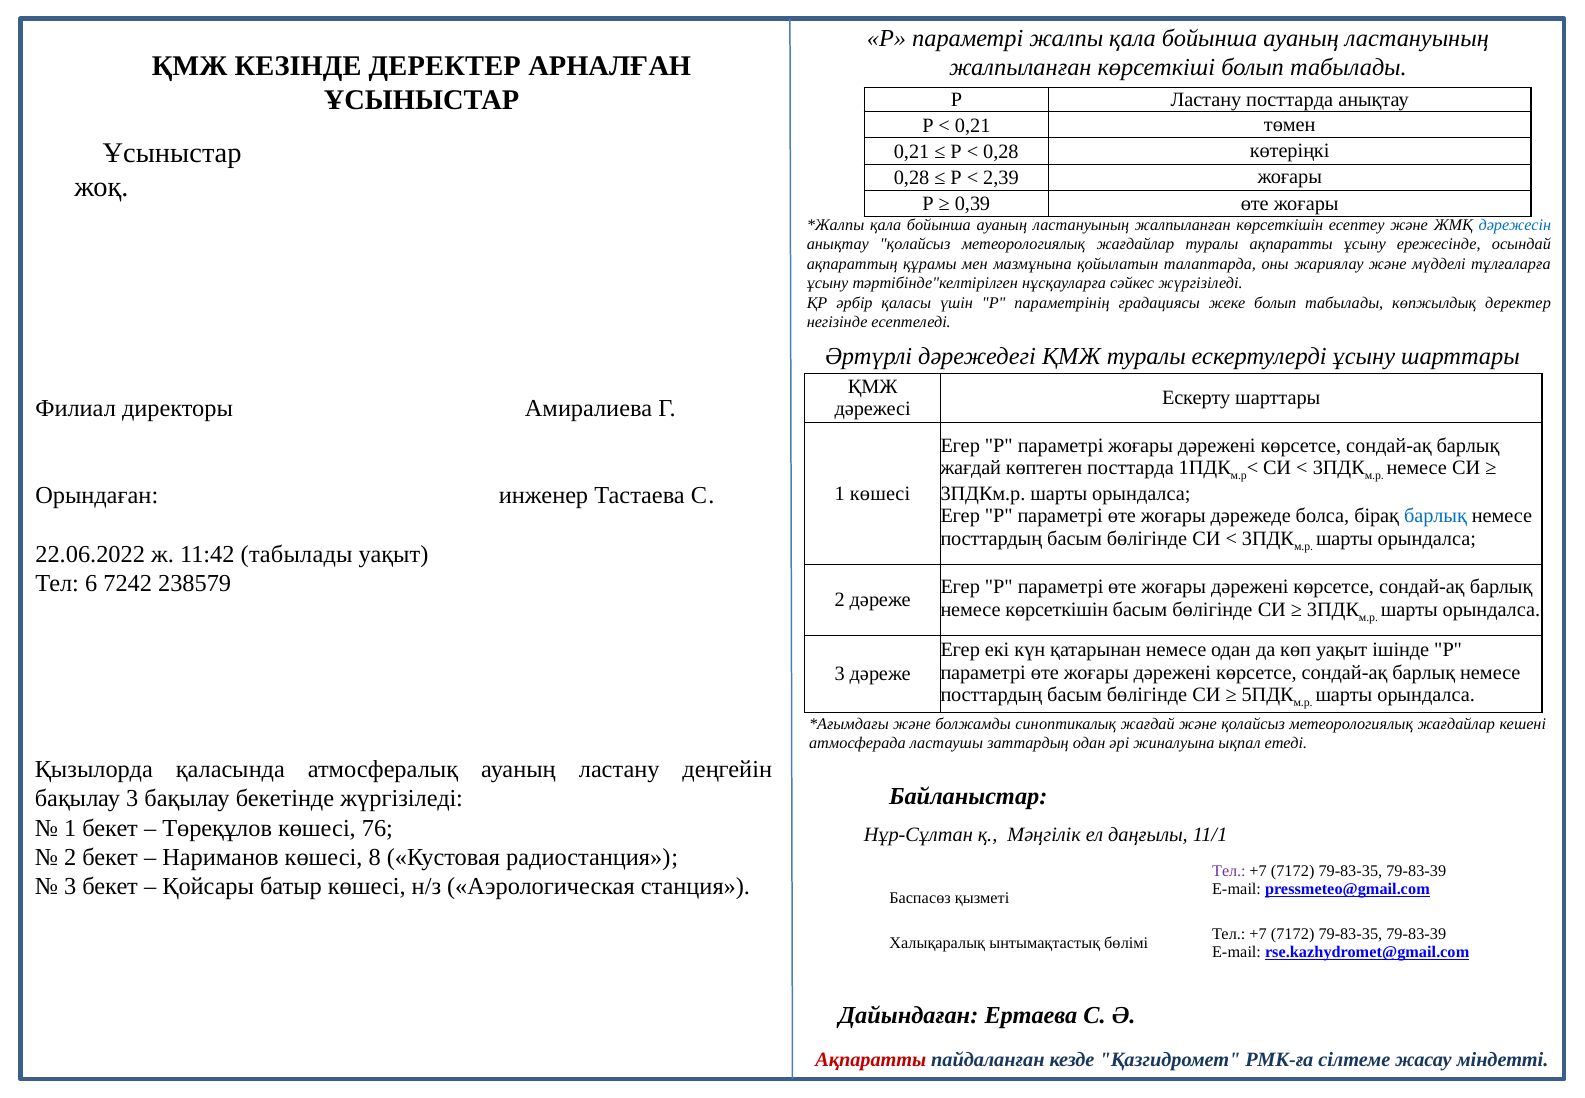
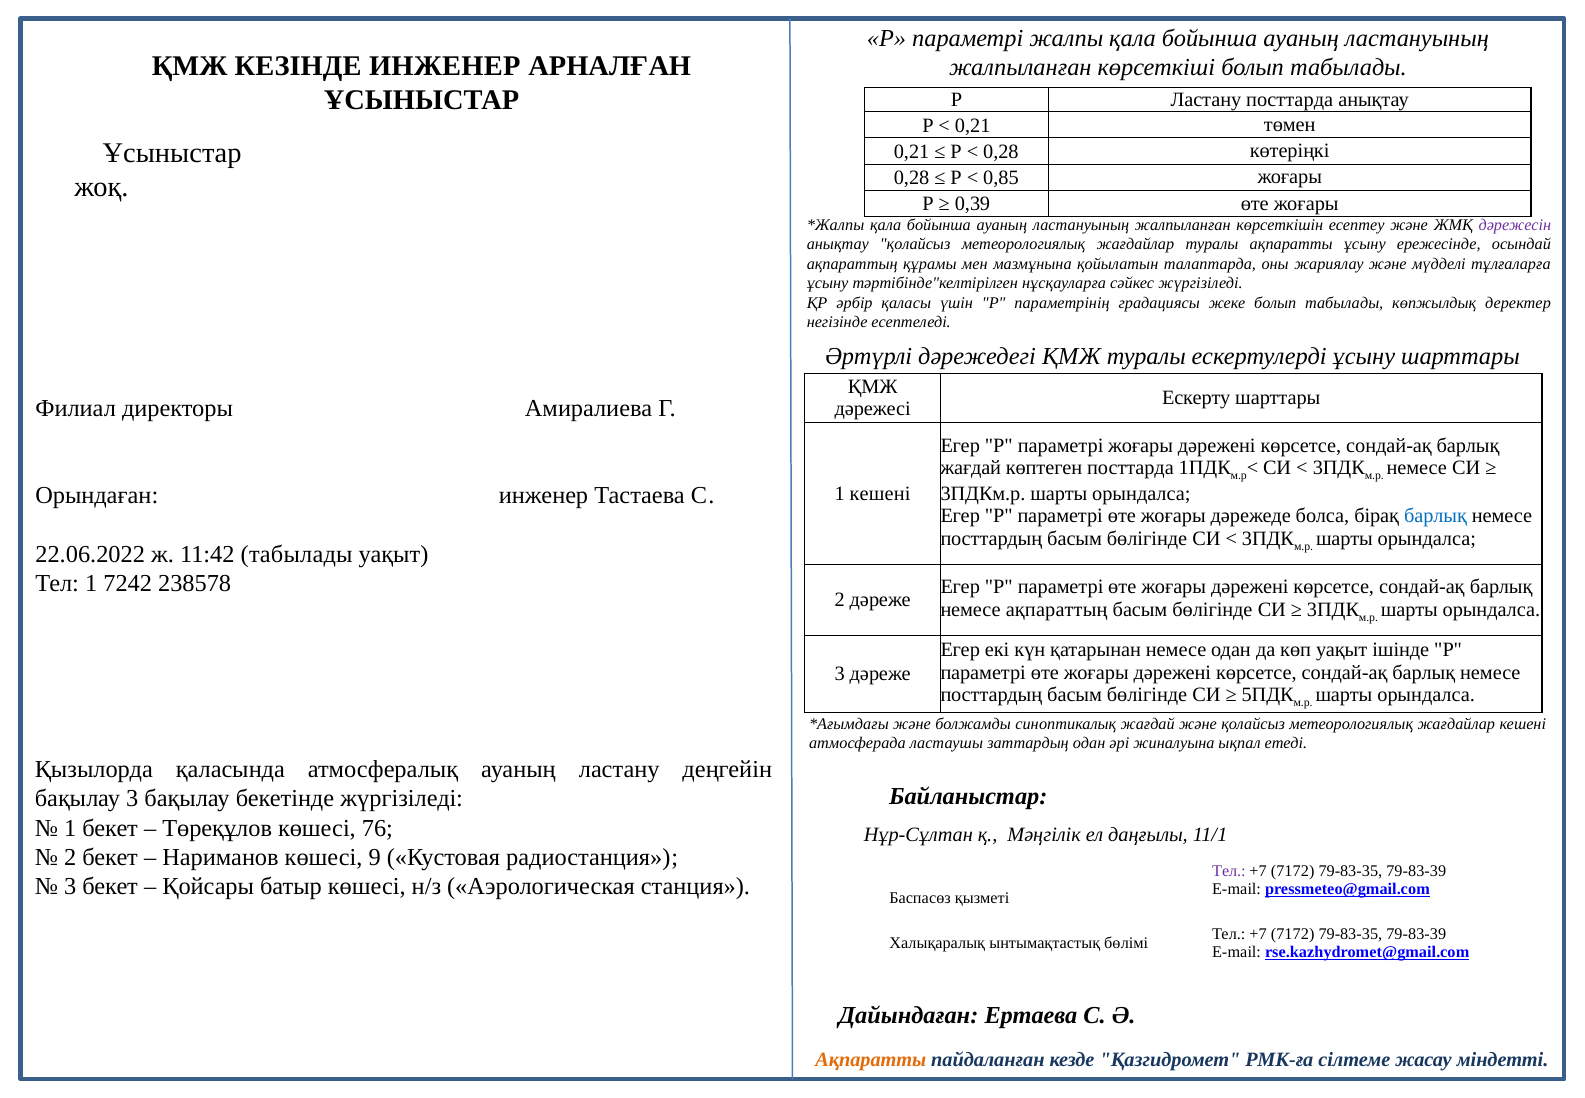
КЕЗІНДЕ ДЕРЕКТЕР: ДЕРЕКТЕР -> ИНЖЕНЕР (445, 66)
2,39: 2,39 -> 0,85 (1001, 178)
дәрежесін colour: blue -> purple (1515, 225)
1 көшесі: көшесі -> кешені (880, 493)
Тел 6: 6 -> 1 (91, 583)
238579: 238579 -> 238578 (195, 583)
немесе көрсеткішін: көрсеткішін -> ақпараттың (1057, 609)
8: 8 -> 9 (375, 857)
Ақпаратты colour: red -> orange (871, 1059)
